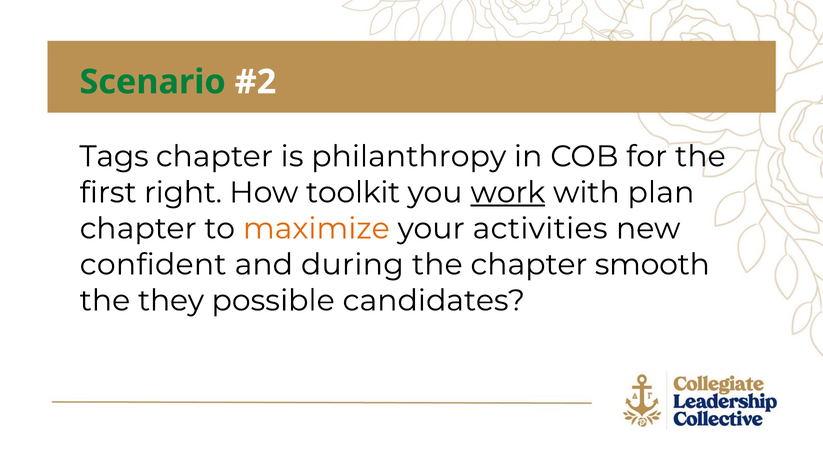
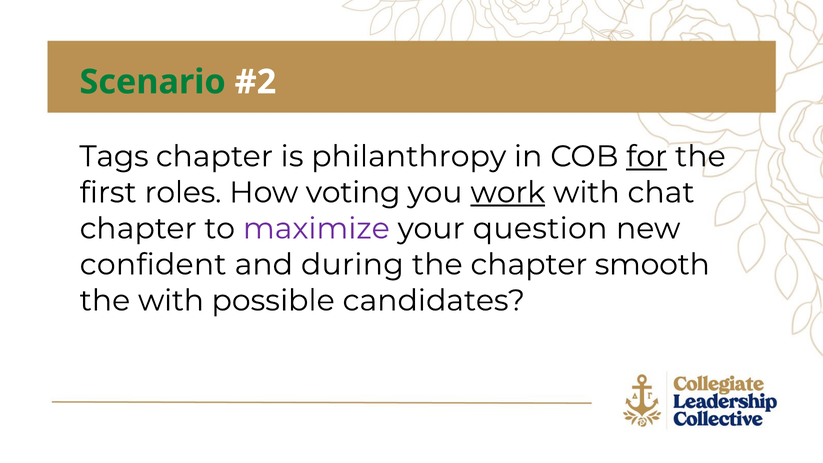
for underline: none -> present (647, 156)
right: right -> roles (183, 192)
toolkit: toolkit -> voting (353, 192)
plan: plan -> chat (661, 192)
maximize colour: orange -> purple (316, 228)
activities: activities -> question (540, 228)
the they: they -> with (171, 301)
